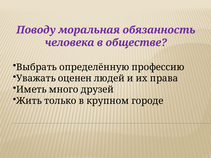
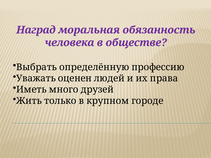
Поводу: Поводу -> Наград (36, 30)
